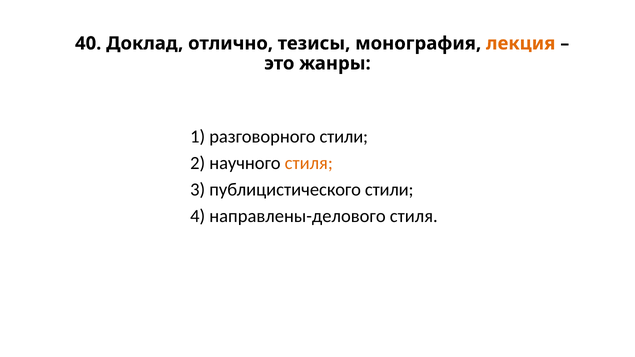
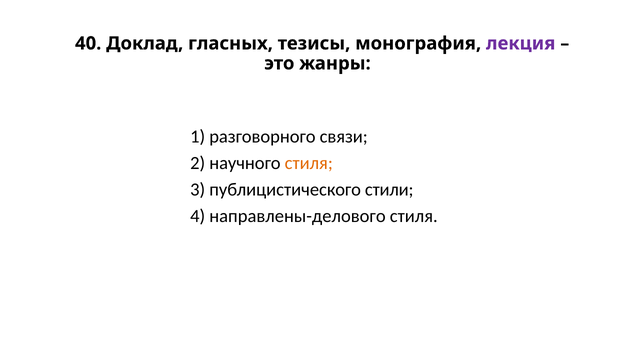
отлично: отлично -> гласных (231, 43)
лекция colour: orange -> purple (521, 43)
разговорного стили: стили -> связи (344, 137)
